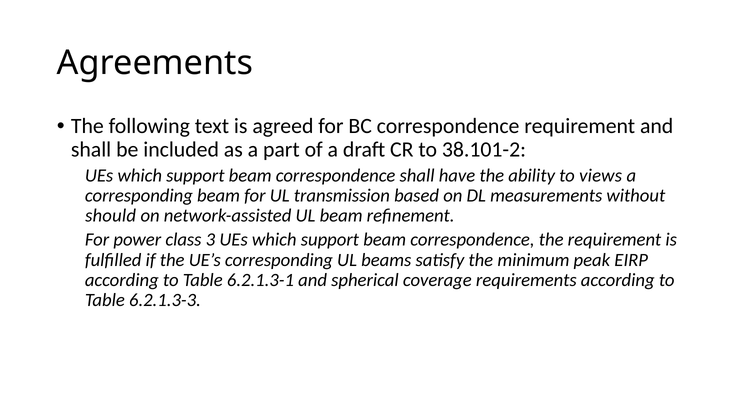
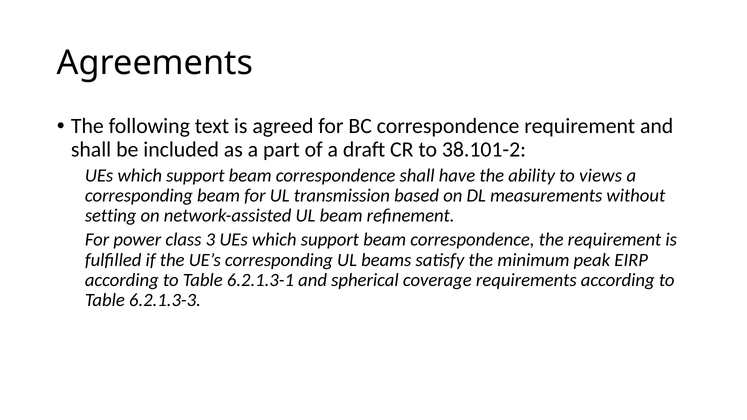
should: should -> setting (111, 216)
